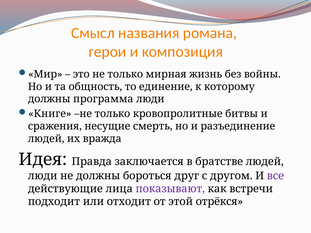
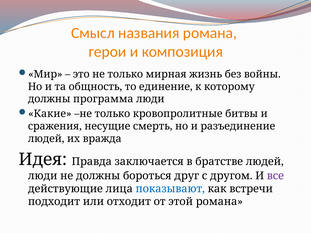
Книге: Книге -> Какие (50, 114)
показывают colour: purple -> blue (170, 189)
этой отрёкся: отрёкся -> романа (219, 202)
